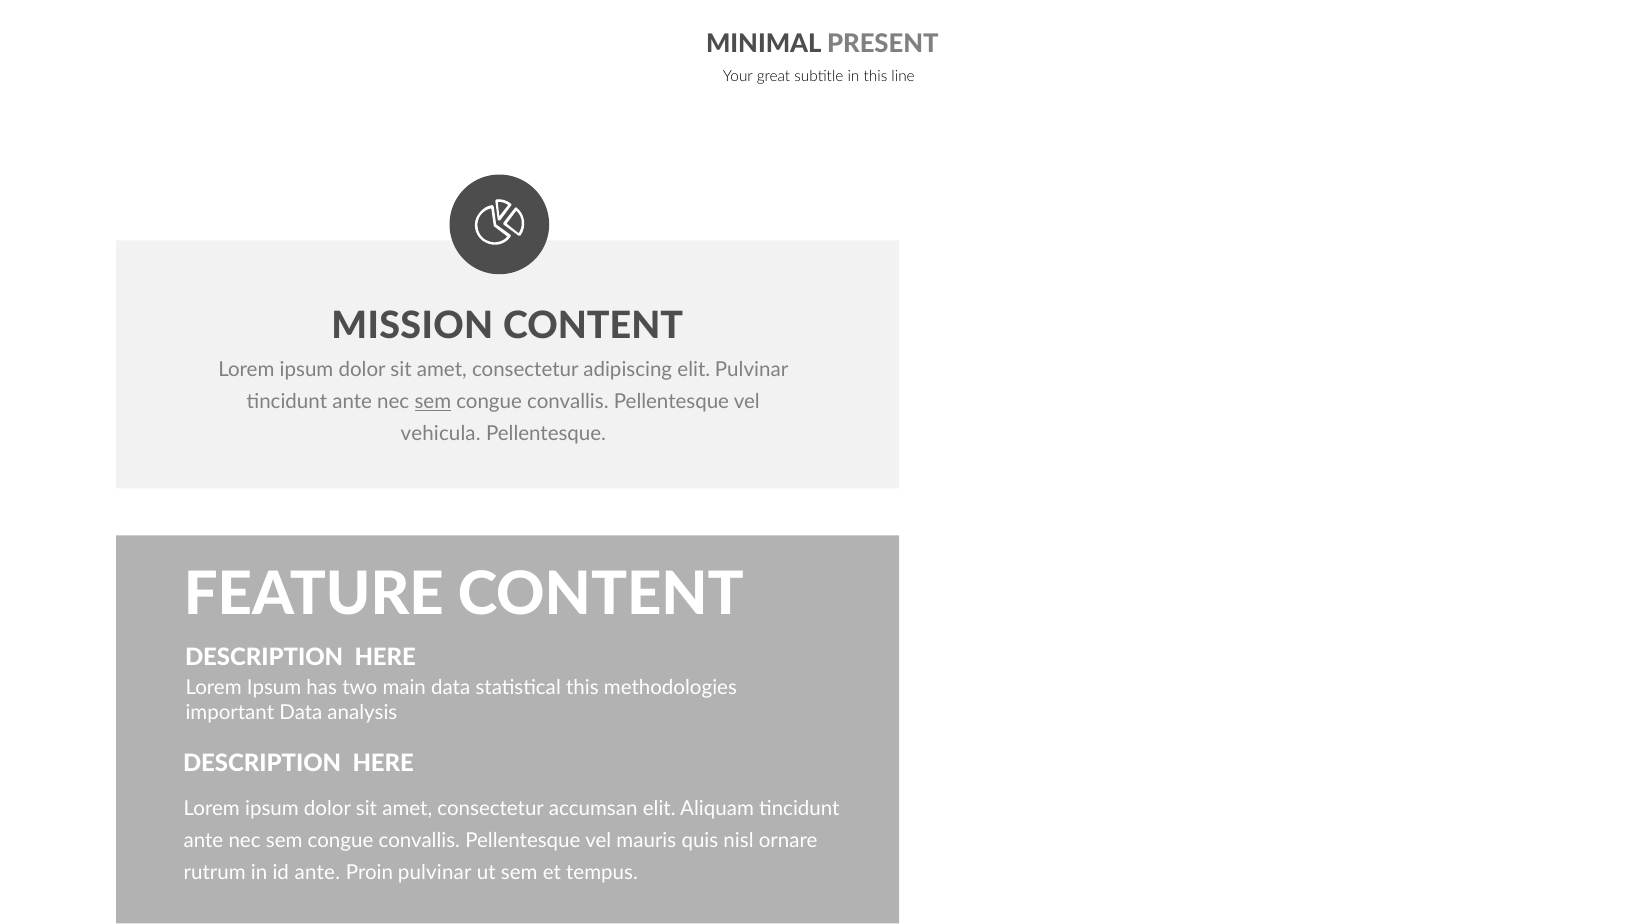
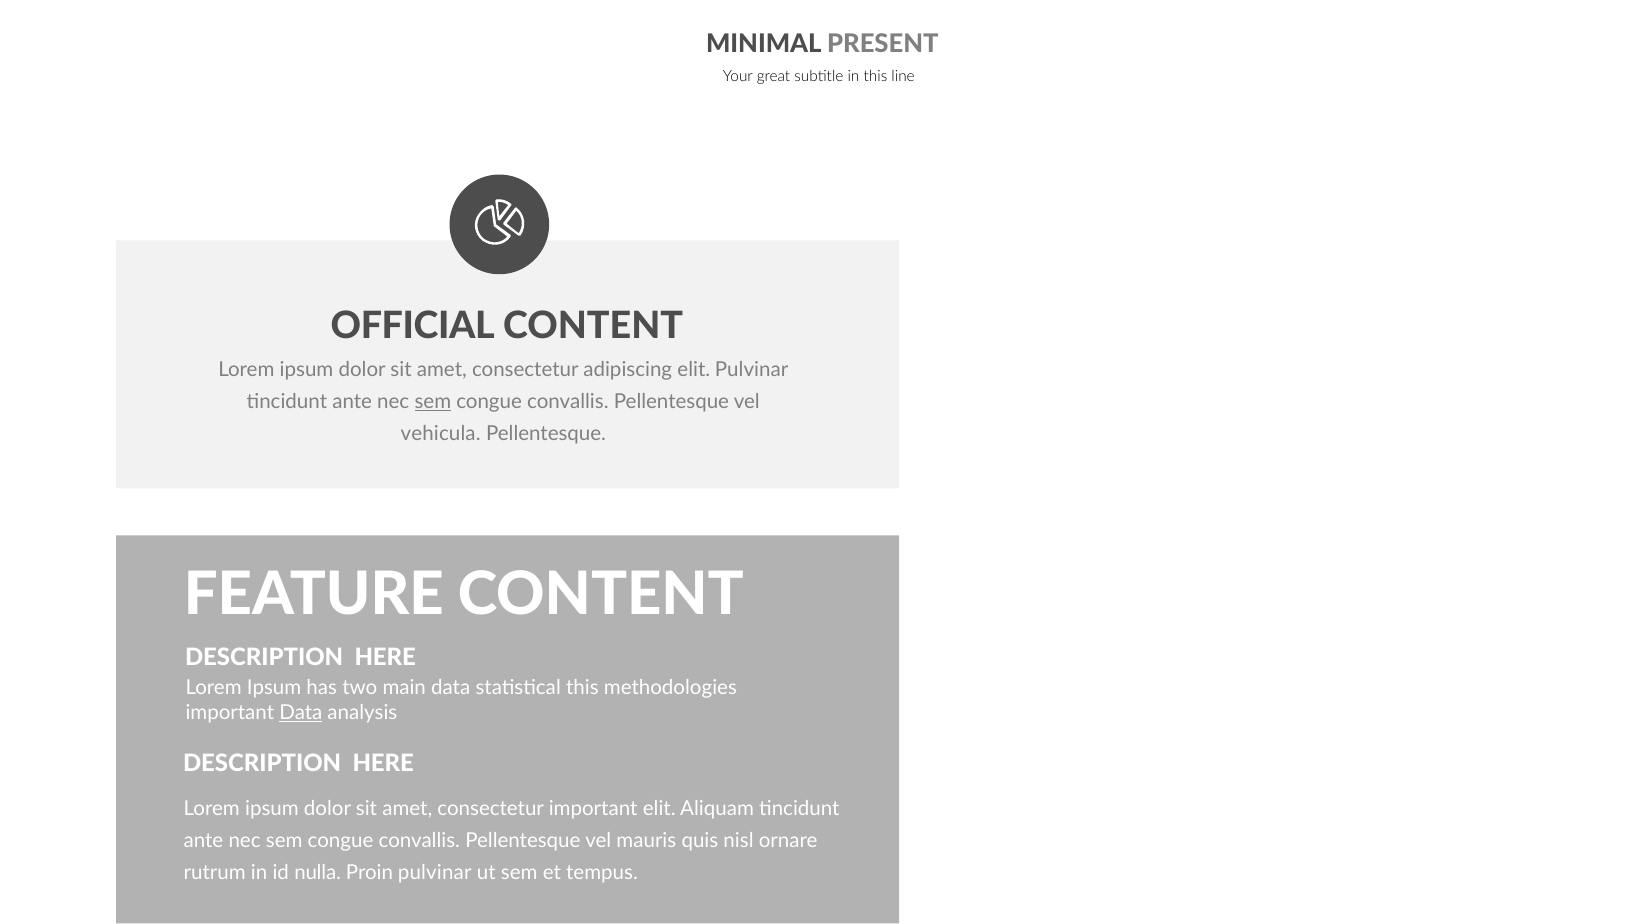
MISSION: MISSION -> OFFICIAL (413, 326)
Data underline: none -> present (301, 712)
consectetur accumsan: accumsan -> important (593, 809)
id ante: ante -> nulla (318, 873)
